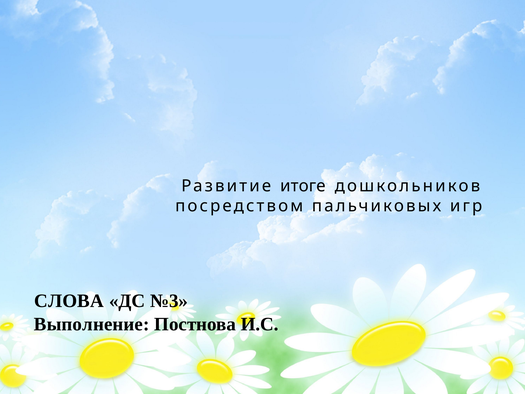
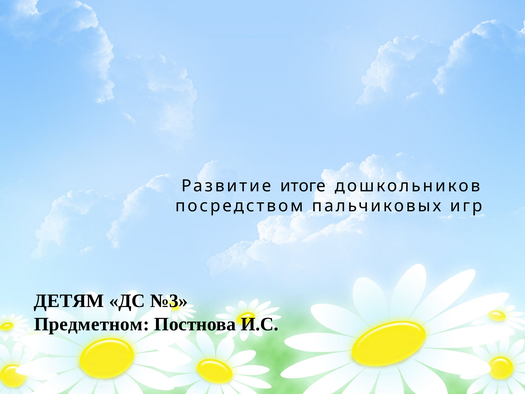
СЛОВА: СЛОВА -> ДЕТЯМ (69, 301)
Выполнение: Выполнение -> Предметном (92, 324)
